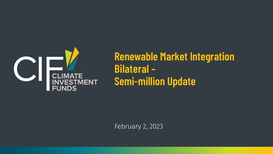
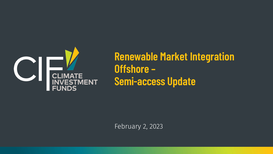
Bilateral: Bilateral -> Offshore (132, 69)
Semi-million: Semi-million -> Semi-access (140, 81)
